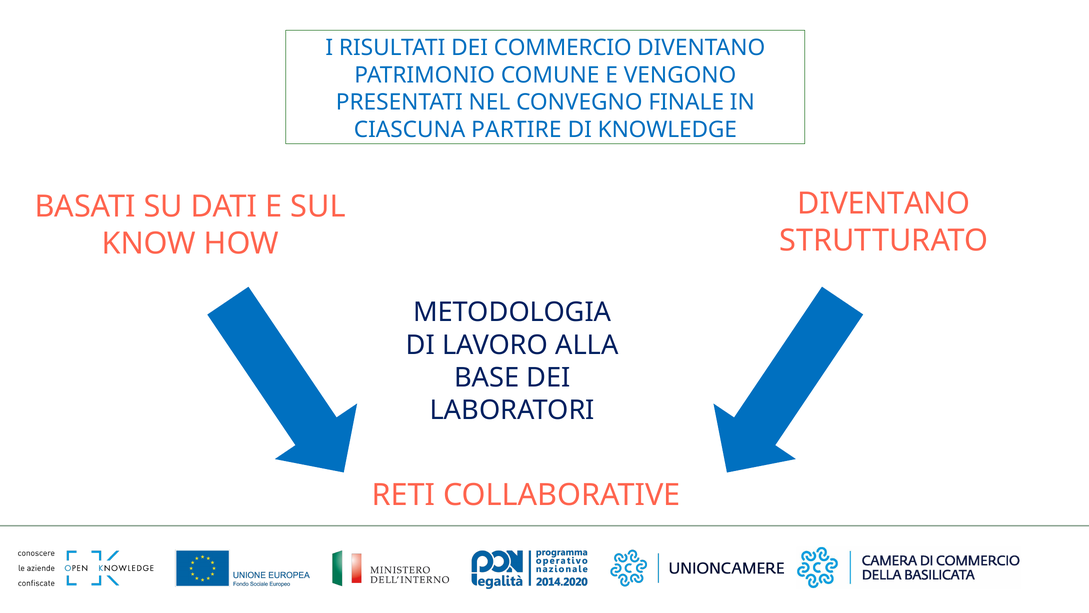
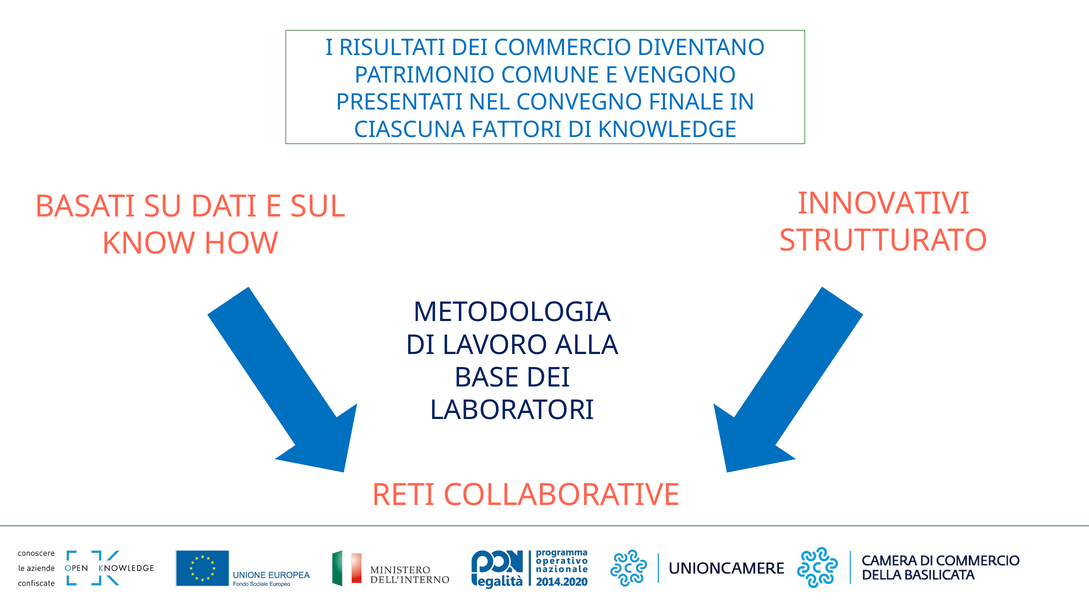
PARTIRE: PARTIRE -> FATTORI (517, 129)
DIVENTANO: DIVENTANO -> INNOVATIVI (884, 204)
